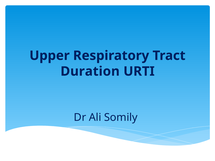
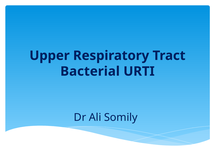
Duration: Duration -> Bacterial (90, 71)
